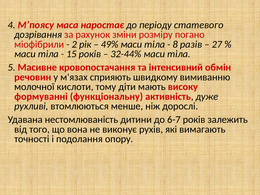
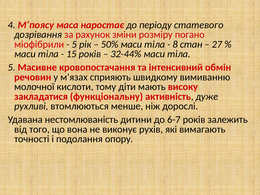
2: 2 -> 5 (74, 44)
49%: 49% -> 50% (110, 44)
разів: разів -> стан (191, 44)
формуванні: формуванні -> закладатися (41, 97)
